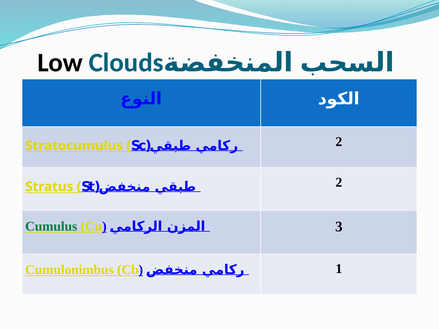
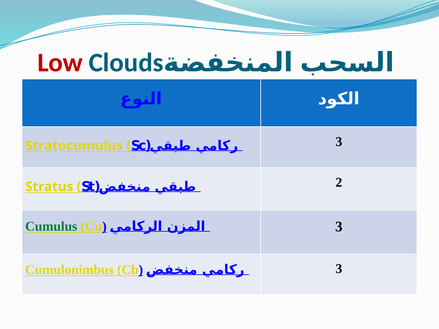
Low colour: black -> red (60, 63)
2: 2 -> 3 (339, 142)
1: 1 -> 3 (339, 269)
